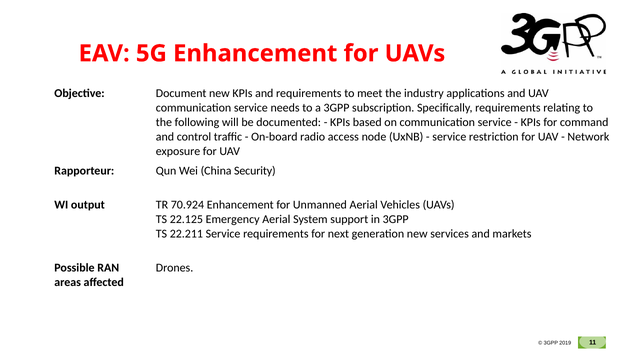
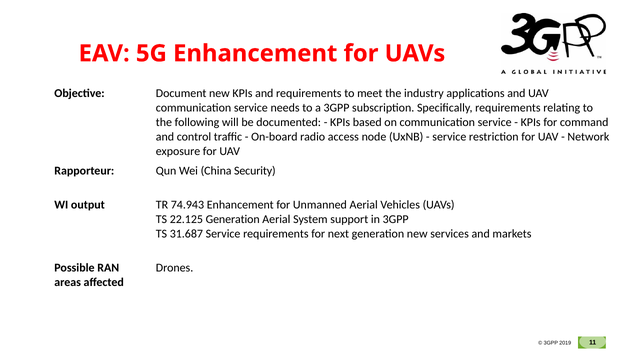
70.924: 70.924 -> 74.943 (187, 205)
22.125 Emergency: Emergency -> Generation (233, 220)
22.211: 22.211 -> 31.687 (186, 234)
